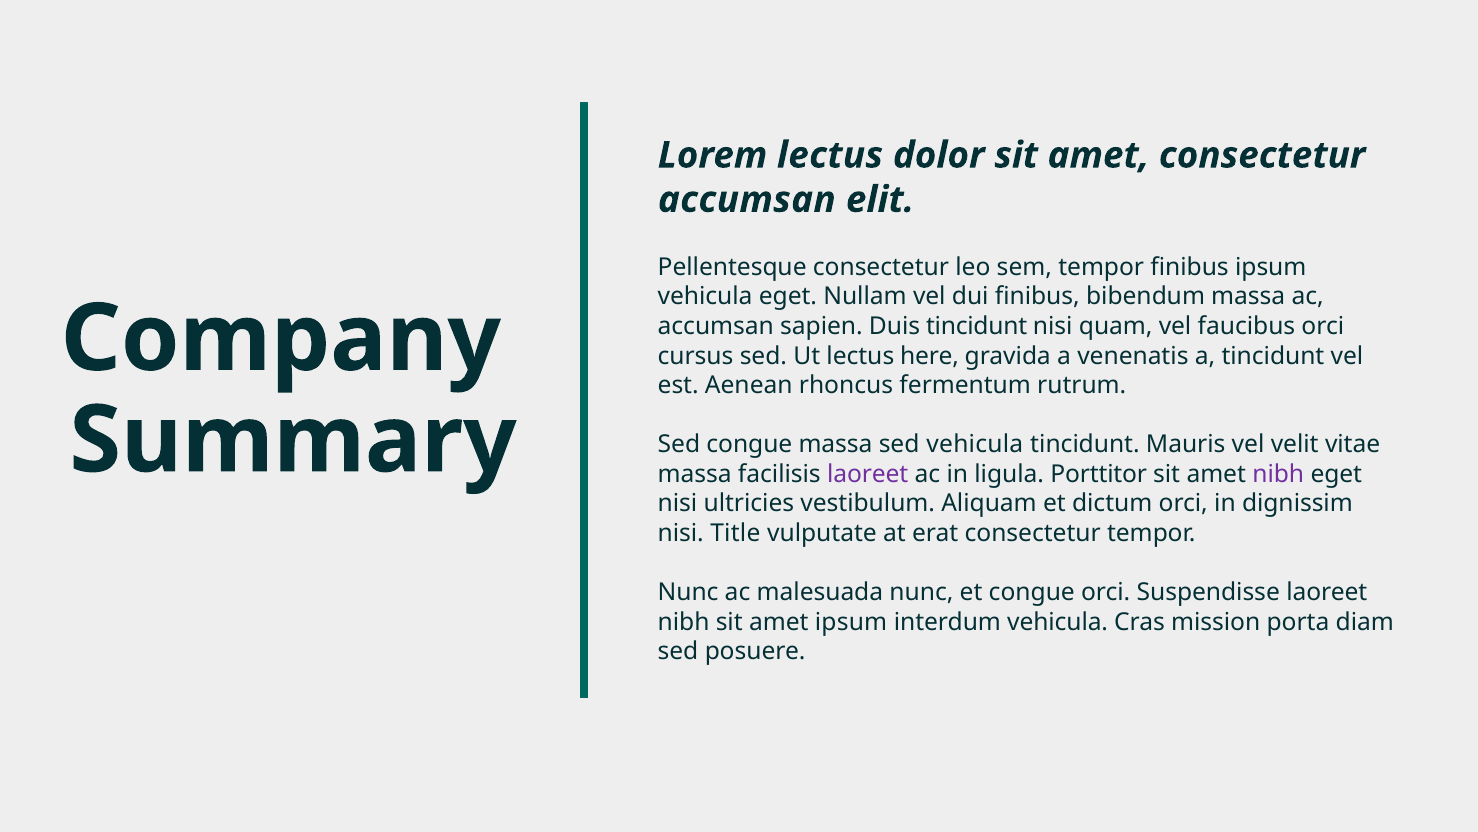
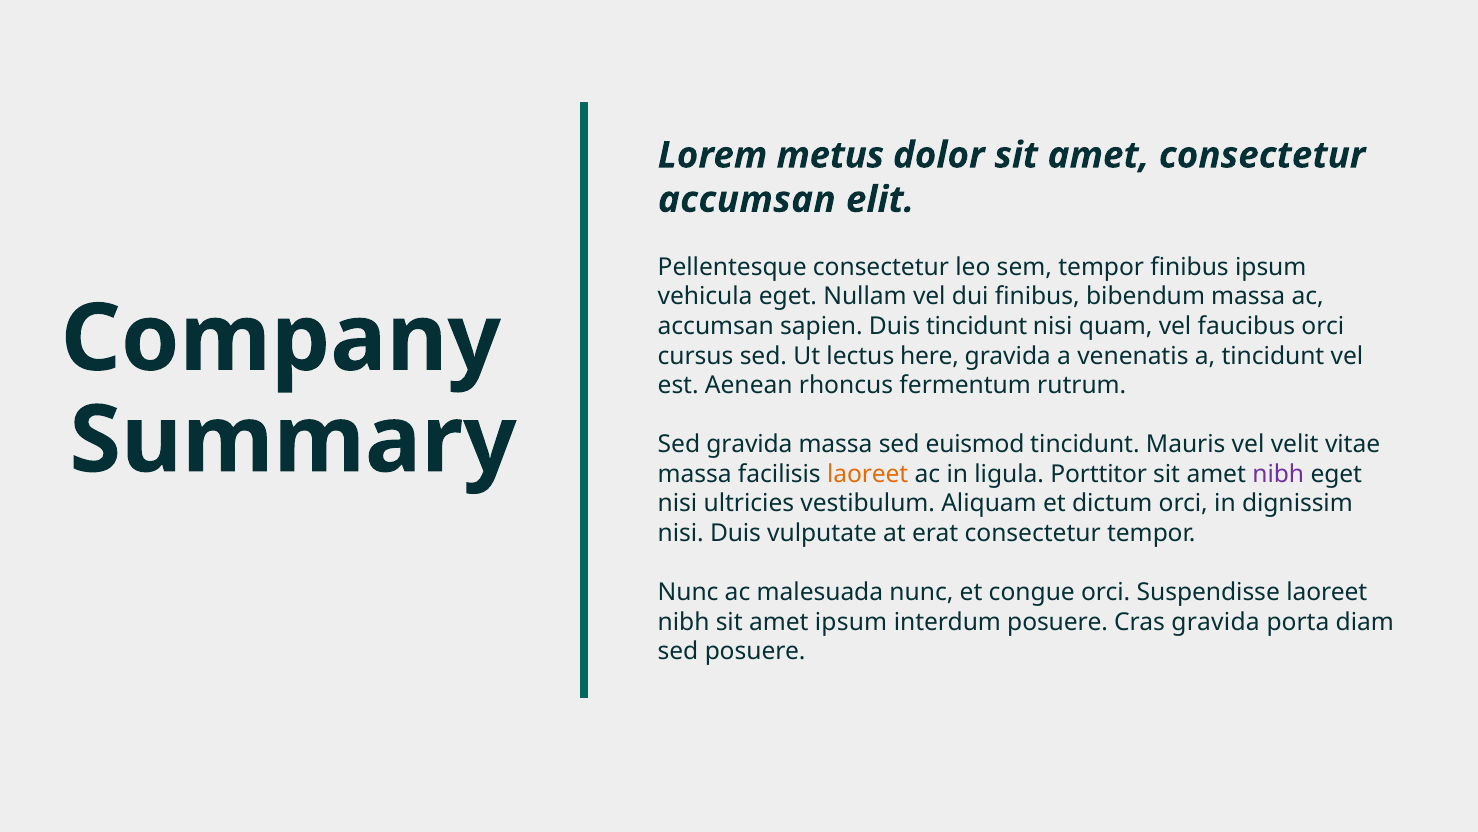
Lorem lectus: lectus -> metus (830, 155)
Sed congue: congue -> gravida (749, 444)
sed vehicula: vehicula -> euismod (975, 444)
laoreet colour: purple -> orange (868, 474)
nisi Title: Title -> Duis (736, 533)
interdum vehicula: vehicula -> posuere (1058, 622)
Cras mission: mission -> gravida (1216, 622)
